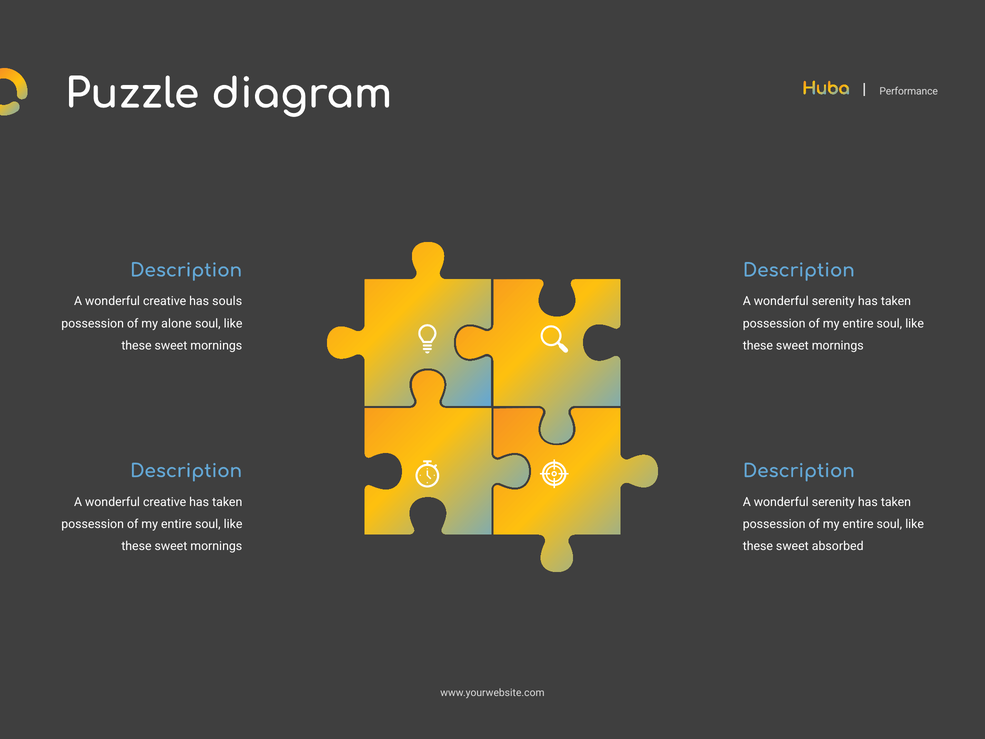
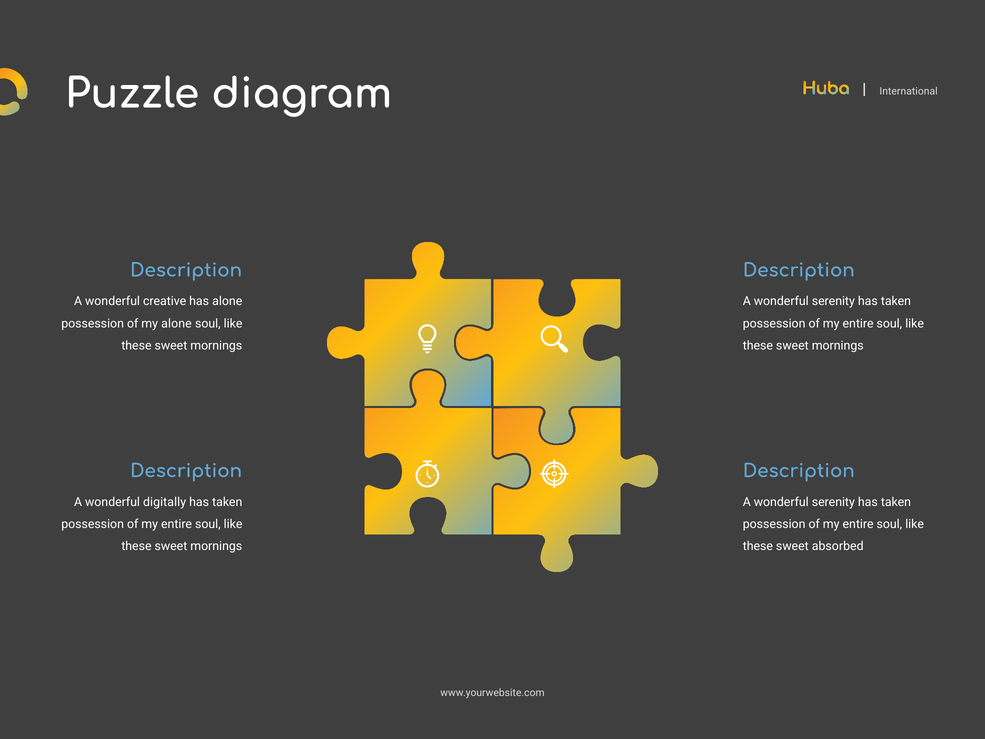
Performance: Performance -> International (909, 91)
has souls: souls -> alone (227, 301)
creative: creative -> digitally (165, 502)
